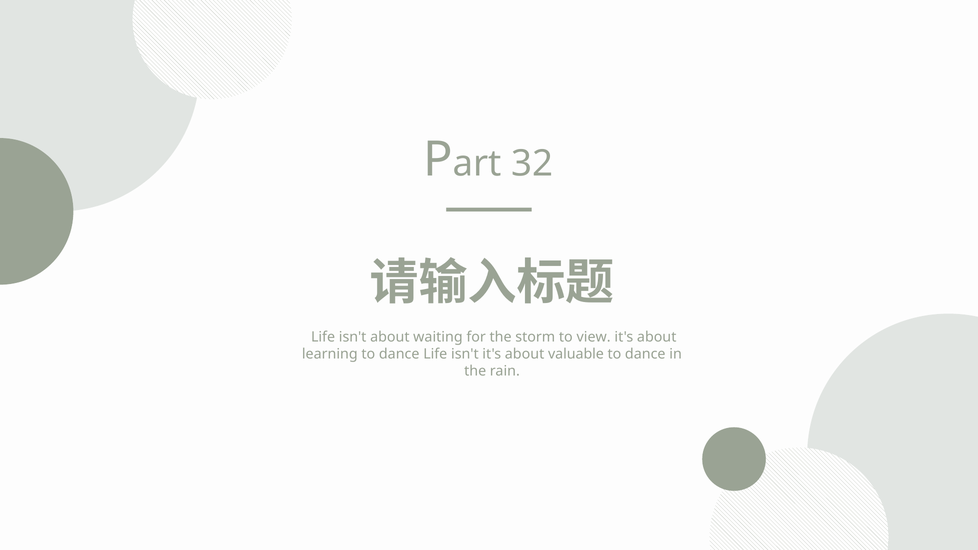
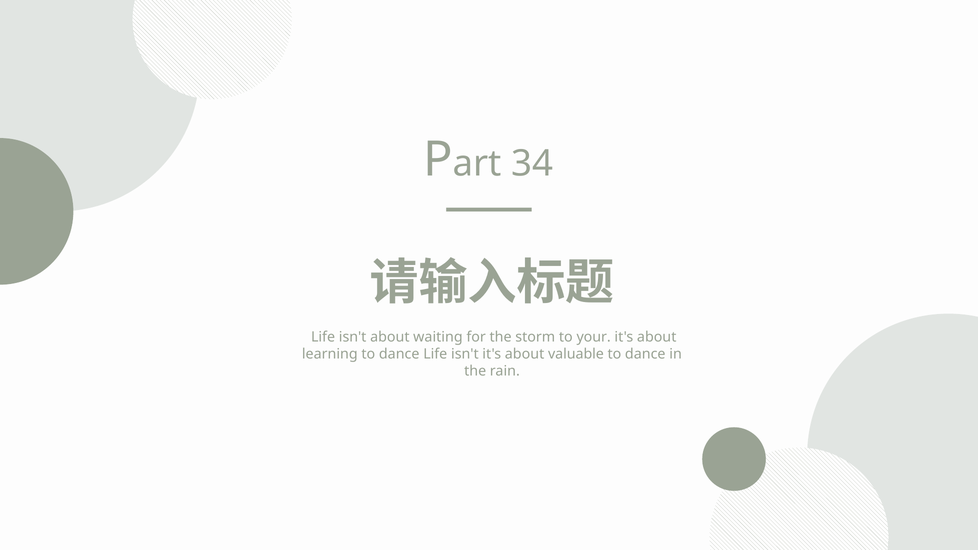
32: 32 -> 34 (532, 164)
view: view -> your (594, 337)
